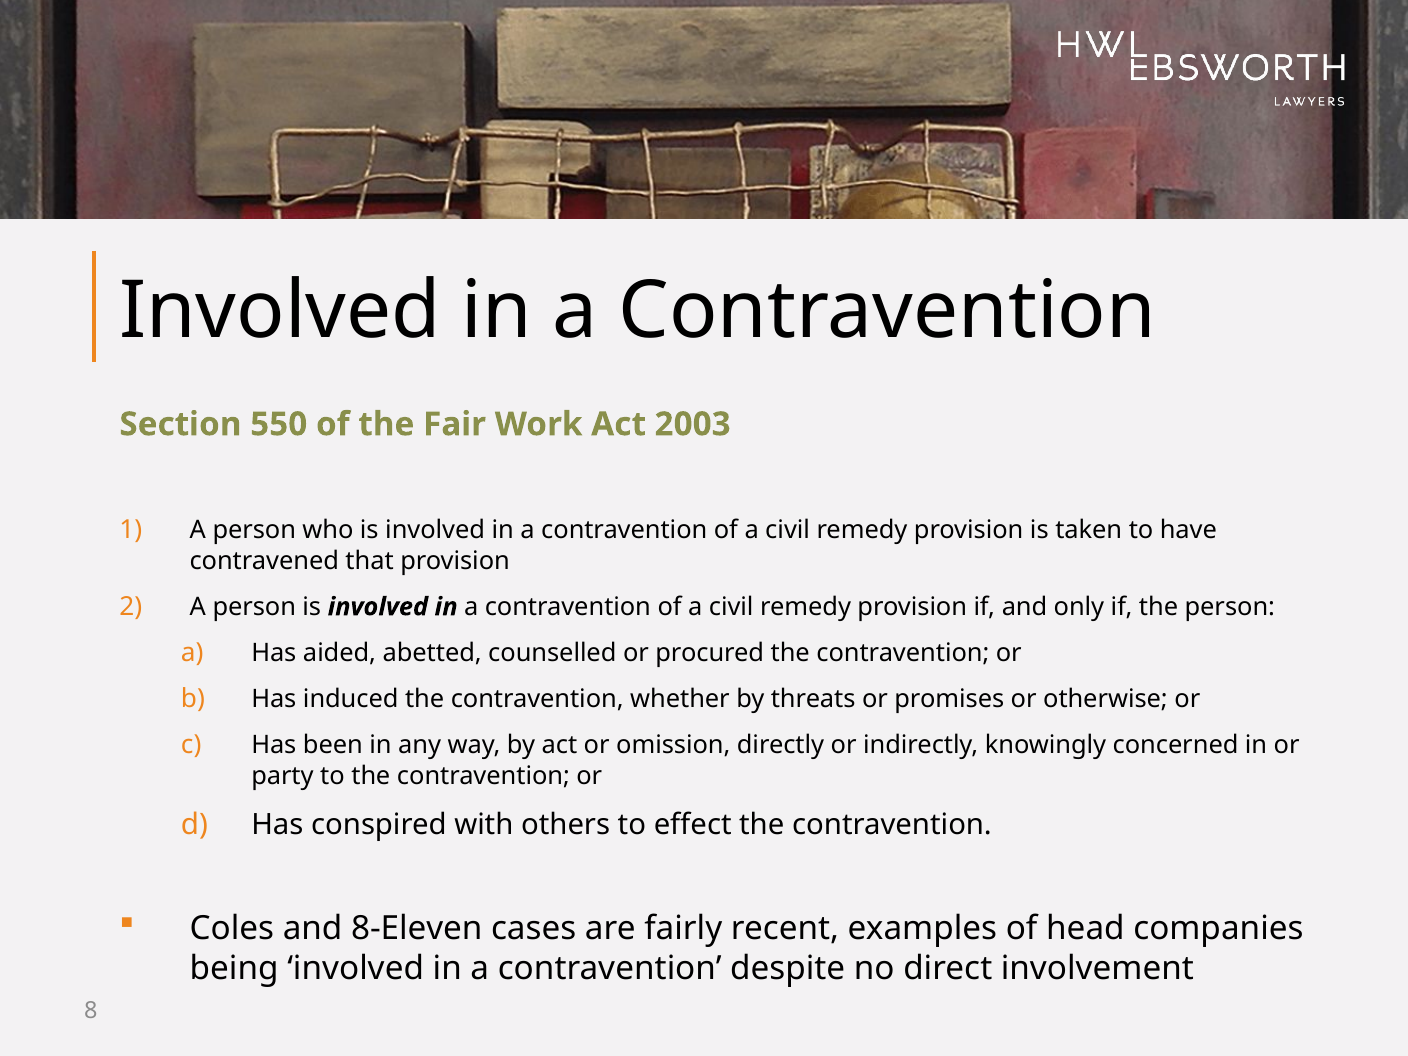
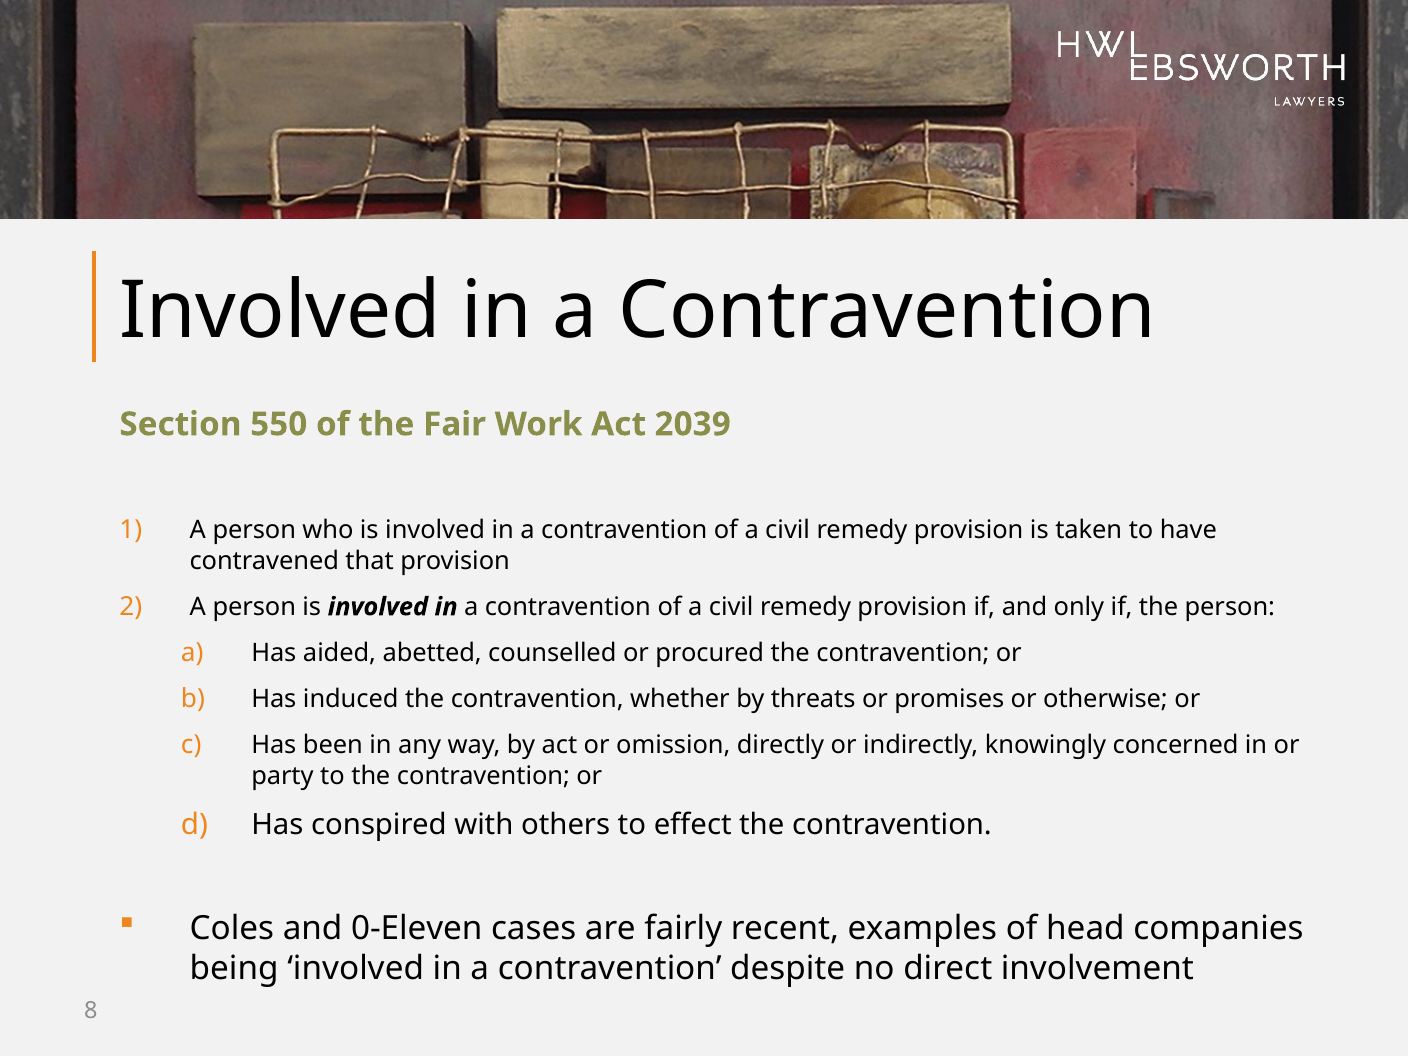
2003: 2003 -> 2039 (693, 424)
8-Eleven: 8-Eleven -> 0-Eleven (417, 929)
